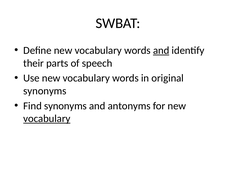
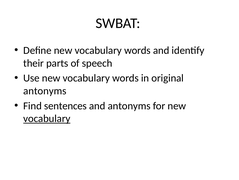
and underline: present -> none (161, 50)
synonyms: synonyms -> antonyms (45, 91)
Find synonyms: synonyms -> sentences (65, 105)
